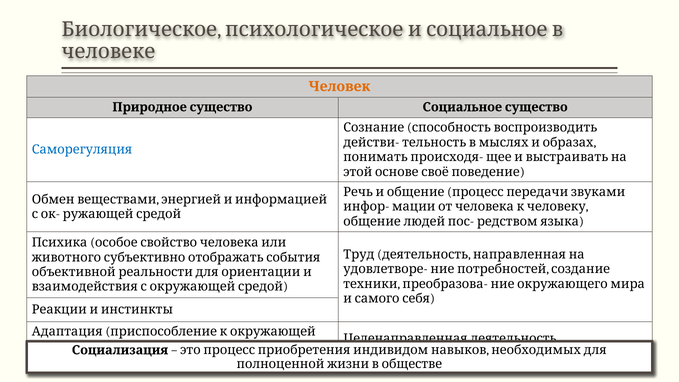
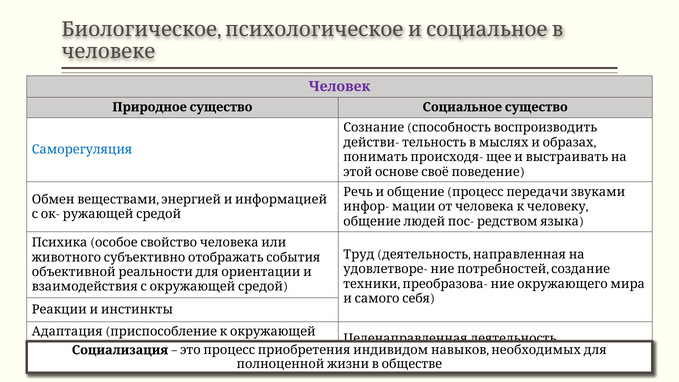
Человек colour: orange -> purple (339, 86)
